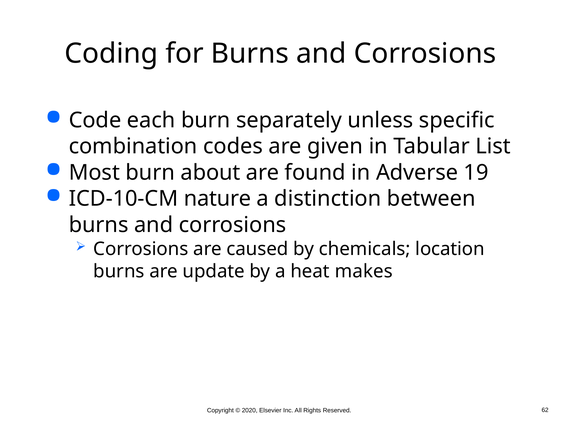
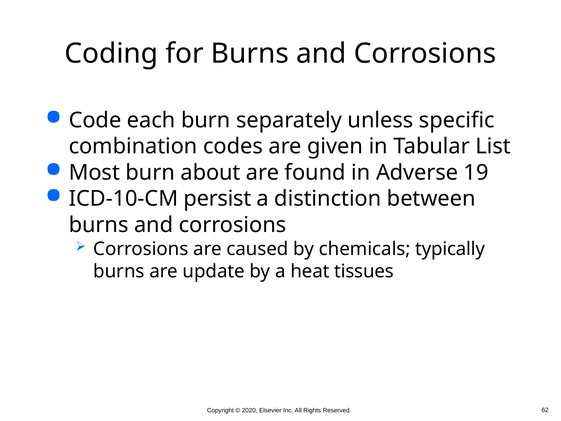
nature: nature -> persist (217, 199)
location: location -> typically (450, 249)
makes: makes -> tissues (364, 271)
